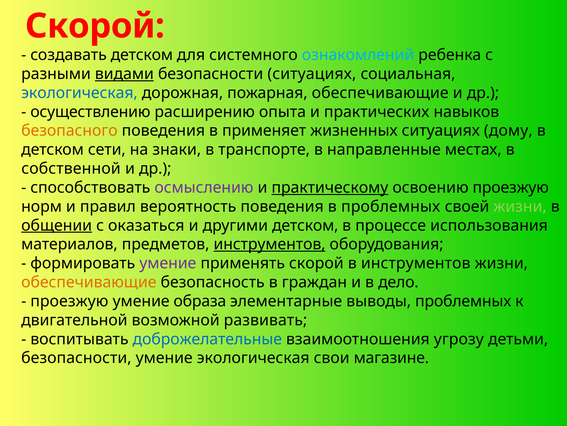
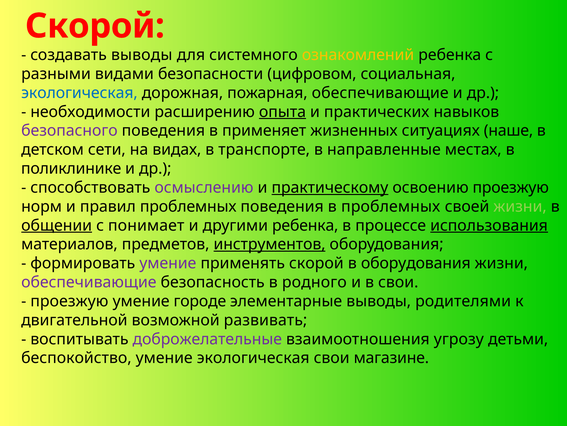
создавать детском: детском -> выводы (142, 55)
ознакомлений colour: light blue -> yellow (358, 55)
видами underline: present -> none (124, 74)
безопасности ситуациях: ситуациях -> цифровом (312, 74)
осуществлению: осуществлению -> необходимости (90, 112)
опыта underline: none -> present (282, 112)
безопасного colour: orange -> purple (69, 131)
дому: дому -> наше (508, 131)
знаки: знаки -> видах (177, 149)
собственной: собственной -> поликлинике (71, 168)
правил вероятность: вероятность -> проблемных (188, 206)
оказаться: оказаться -> понимает (146, 225)
другими детском: детском -> ребенка (305, 225)
использования underline: none -> present (489, 225)
в инструментов: инструментов -> оборудования (416, 263)
обеспечивающие colour: orange -> purple (89, 282)
граждан: граждан -> родного (314, 282)
в дело: дело -> свои (398, 282)
образа: образа -> городе (200, 301)
выводы проблемных: проблемных -> родителями (463, 301)
доброжелательные colour: blue -> purple (207, 339)
безопасности: безопасности -> беспокойство (76, 357)
